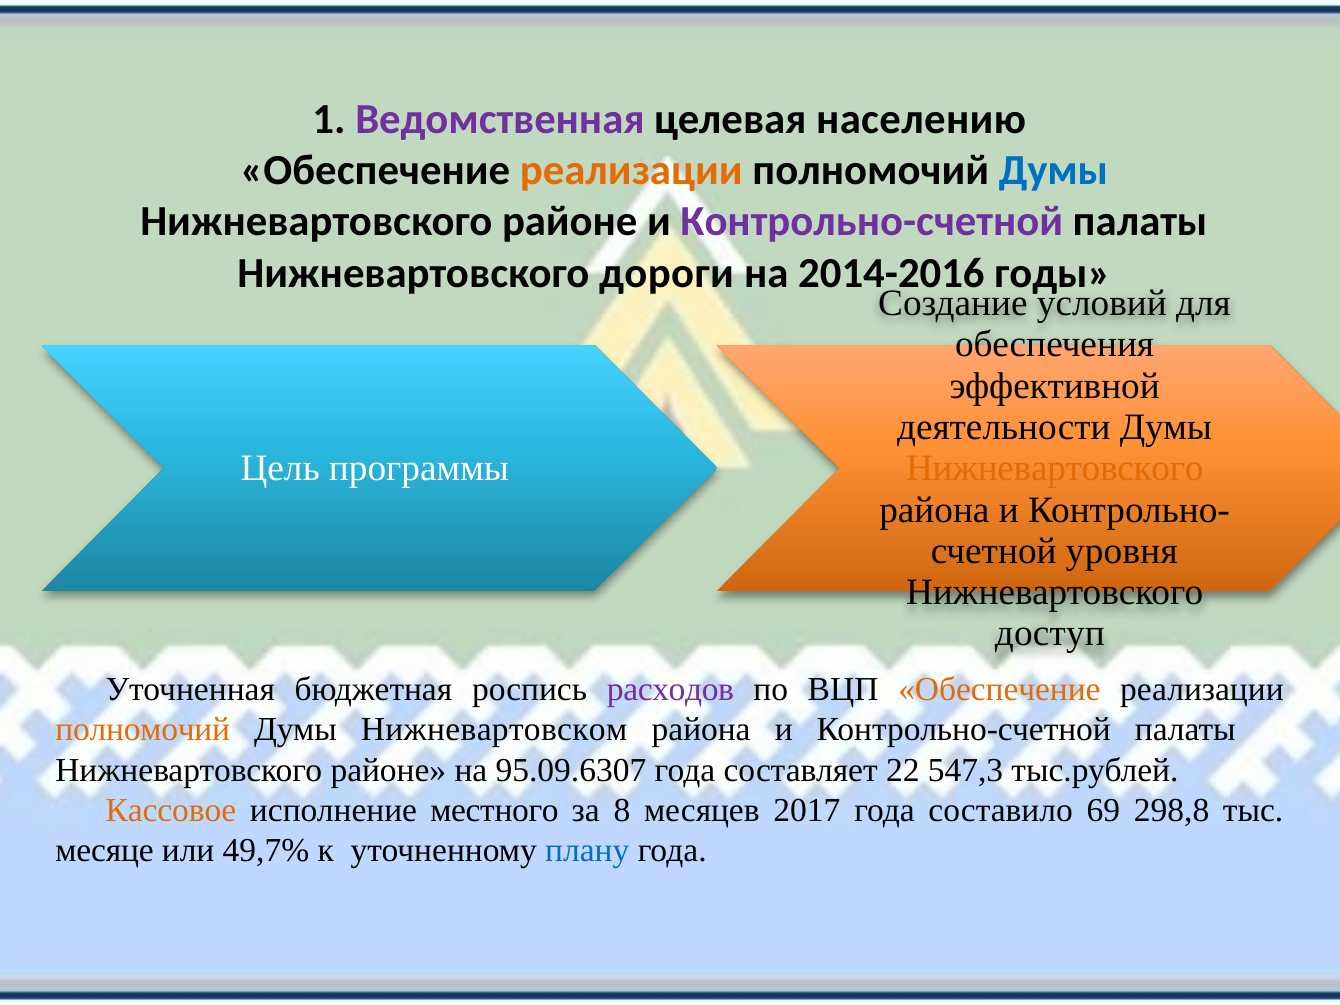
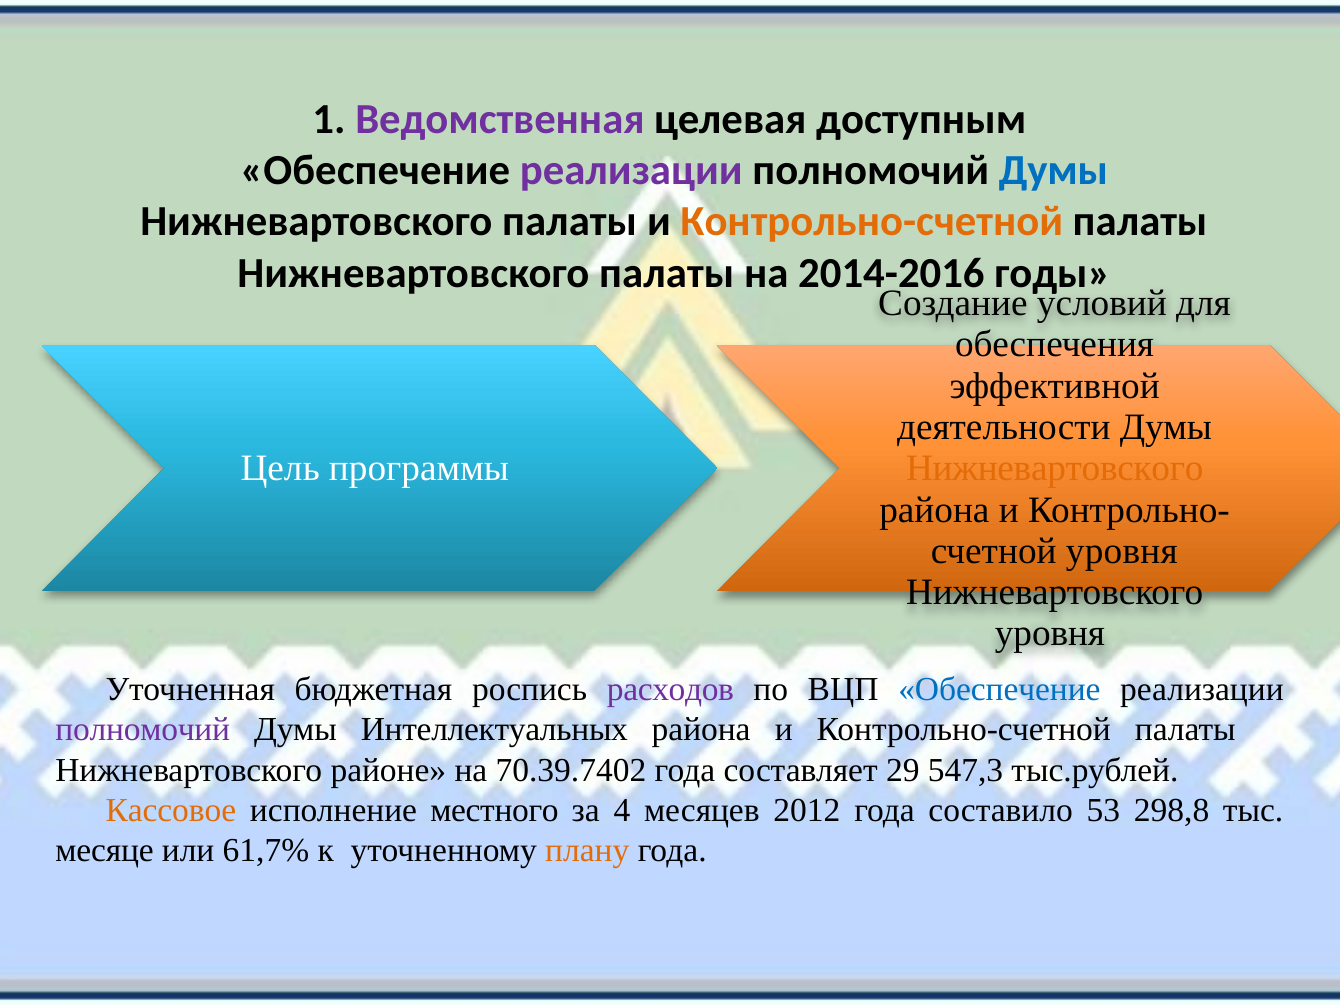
населению: населению -> доступным (921, 119)
реализации colour: orange -> purple (631, 170)
районе: районе -> палаты (570, 222)
Контрольно-счетной colour: purple -> orange (872, 222)
дороги: дороги -> палаты (667, 273)
доступ: доступ -> уровня (1050, 634)
Обеспечение colour: orange -> blue (999, 690)
полномочий colour: orange -> purple (143, 730)
Нижневартовском: Нижневартовском -> Интеллектуальных (494, 730)
95.09.6307: 95.09.6307 -> 70.39.7402 (571, 770)
22: 22 -> 29 (903, 770)
8: 8 -> 4 (622, 810)
2017: 2017 -> 2012 (807, 810)
69: 69 -> 53 (1103, 810)
49,7%: 49,7% -> 61,7% (266, 851)
плану colour: blue -> orange (587, 851)
